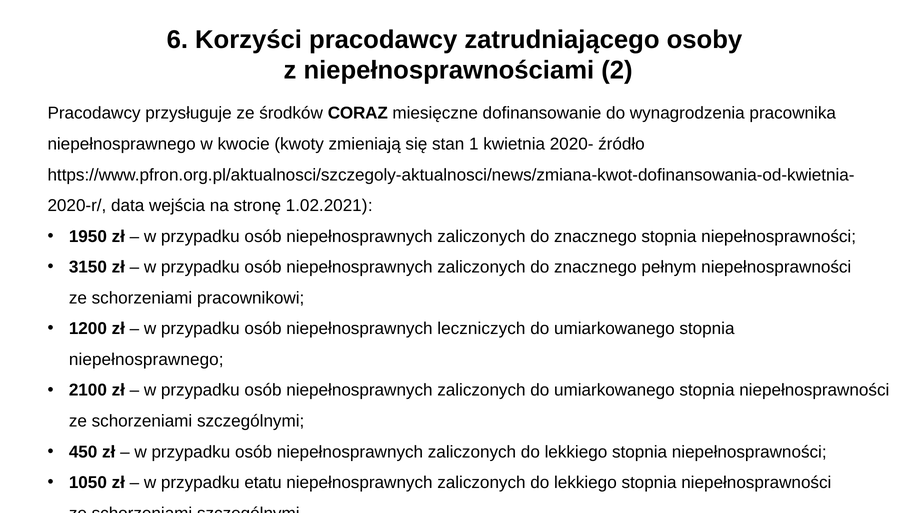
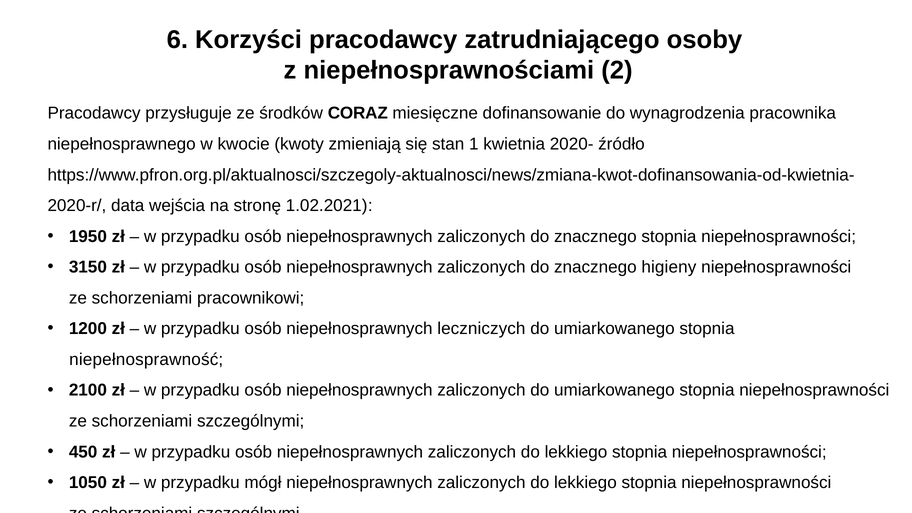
pełnym: pełnym -> higieny (669, 267)
niepełnosprawnego: niepełnosprawnego -> niepełnosprawność (146, 360)
etatu: etatu -> mógł (263, 483)
